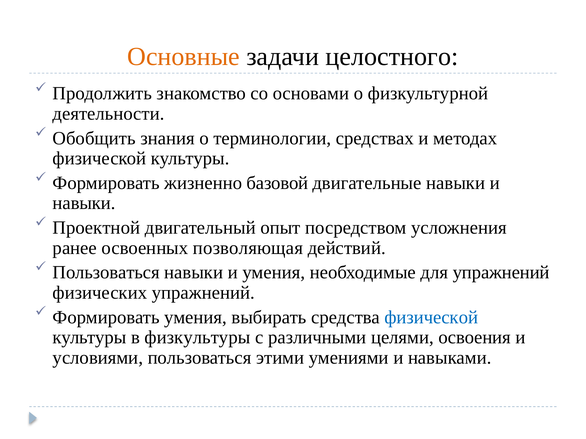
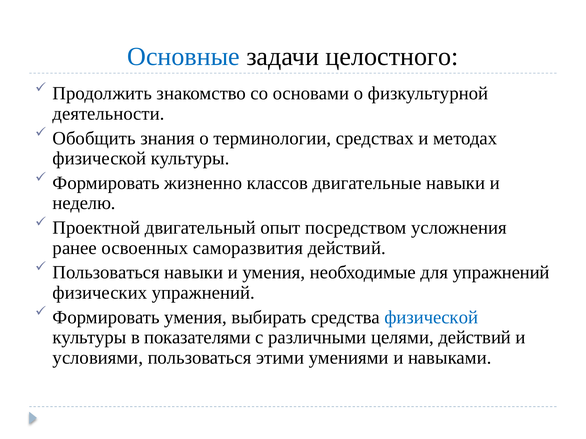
Основные colour: orange -> blue (184, 57)
базовой: базовой -> классов (277, 183)
навыки: навыки -> неделю (84, 203)
позволяющая: позволяющая -> саморазвития (248, 248)
физкультуры: физкультуры -> показателями (198, 338)
целями освоения: освоения -> действий (475, 338)
